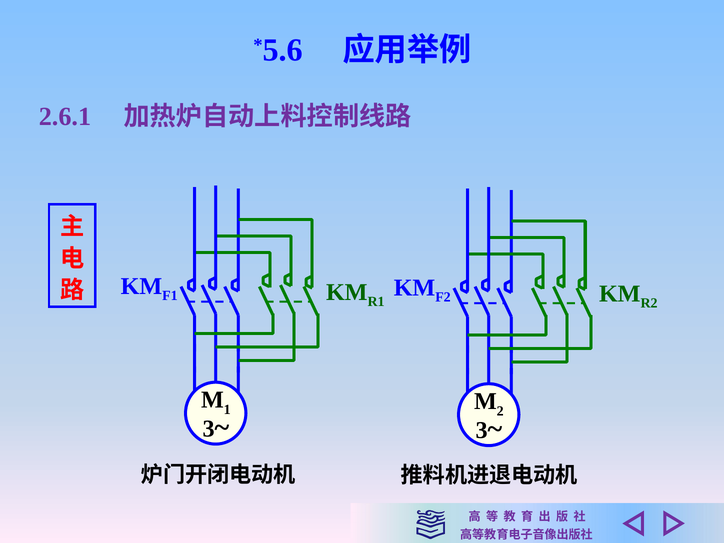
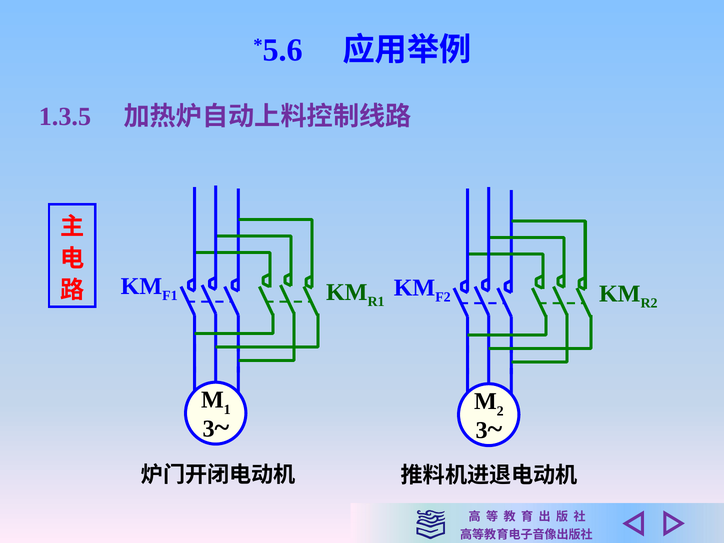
2.6.1: 2.6.1 -> 1.3.5 (65, 117)
